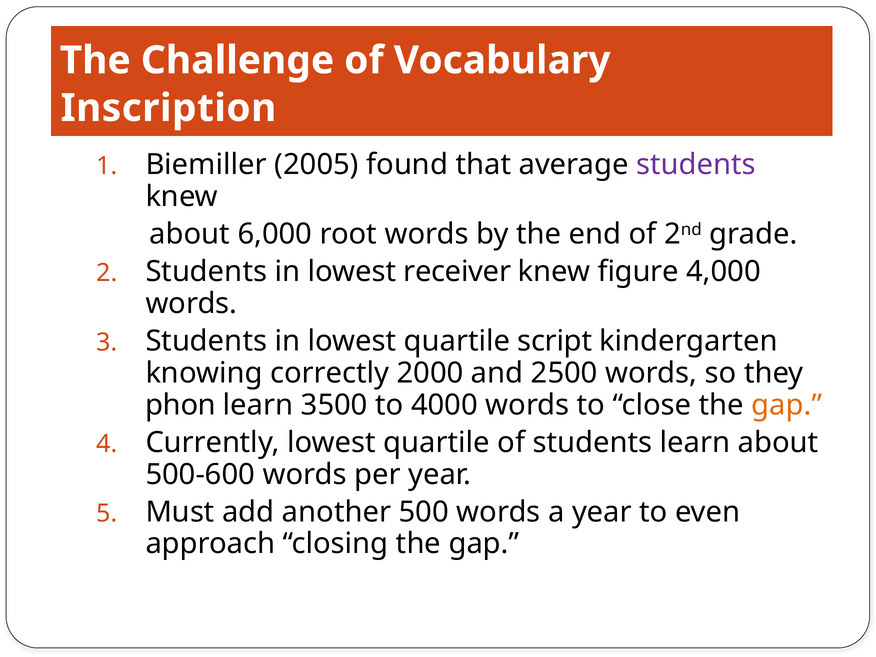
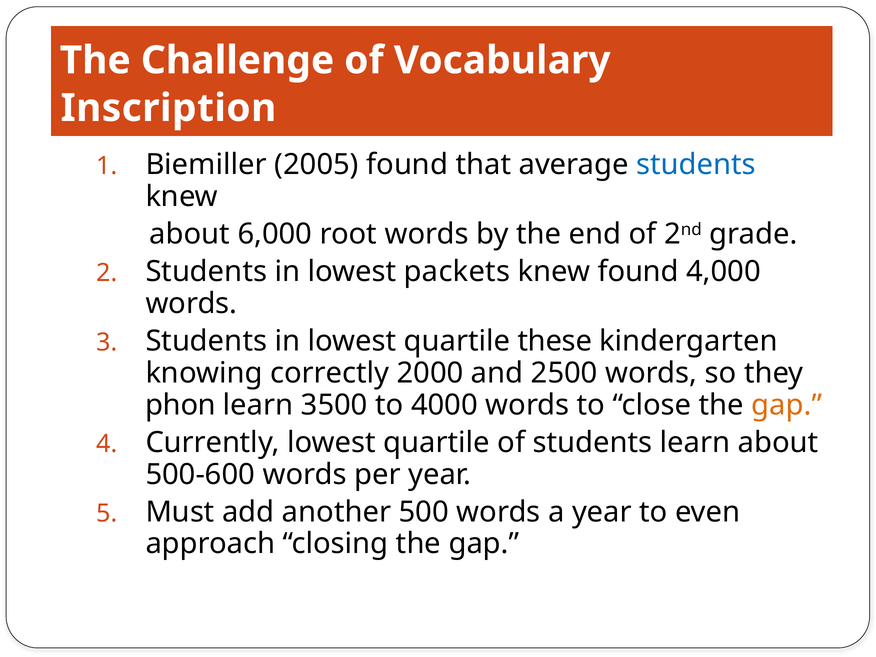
students colour: purple -> blue (696, 165)
receiver: receiver -> packets (457, 272)
knew figure: figure -> found (638, 272)
script: script -> these (555, 341)
